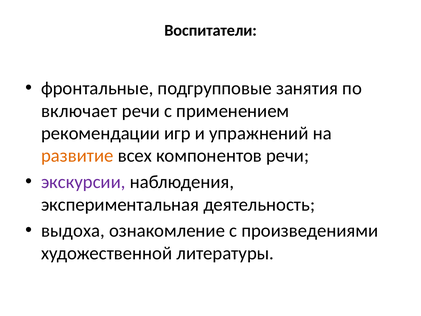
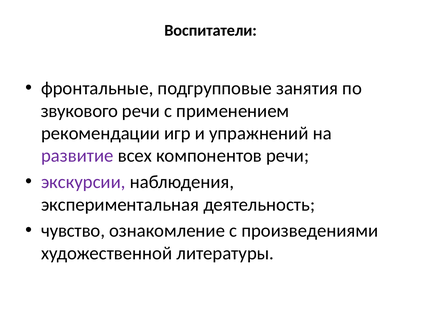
включает: включает -> звукового (79, 111)
развитие colour: orange -> purple (77, 156)
выдоха: выдоха -> чувство (73, 231)
